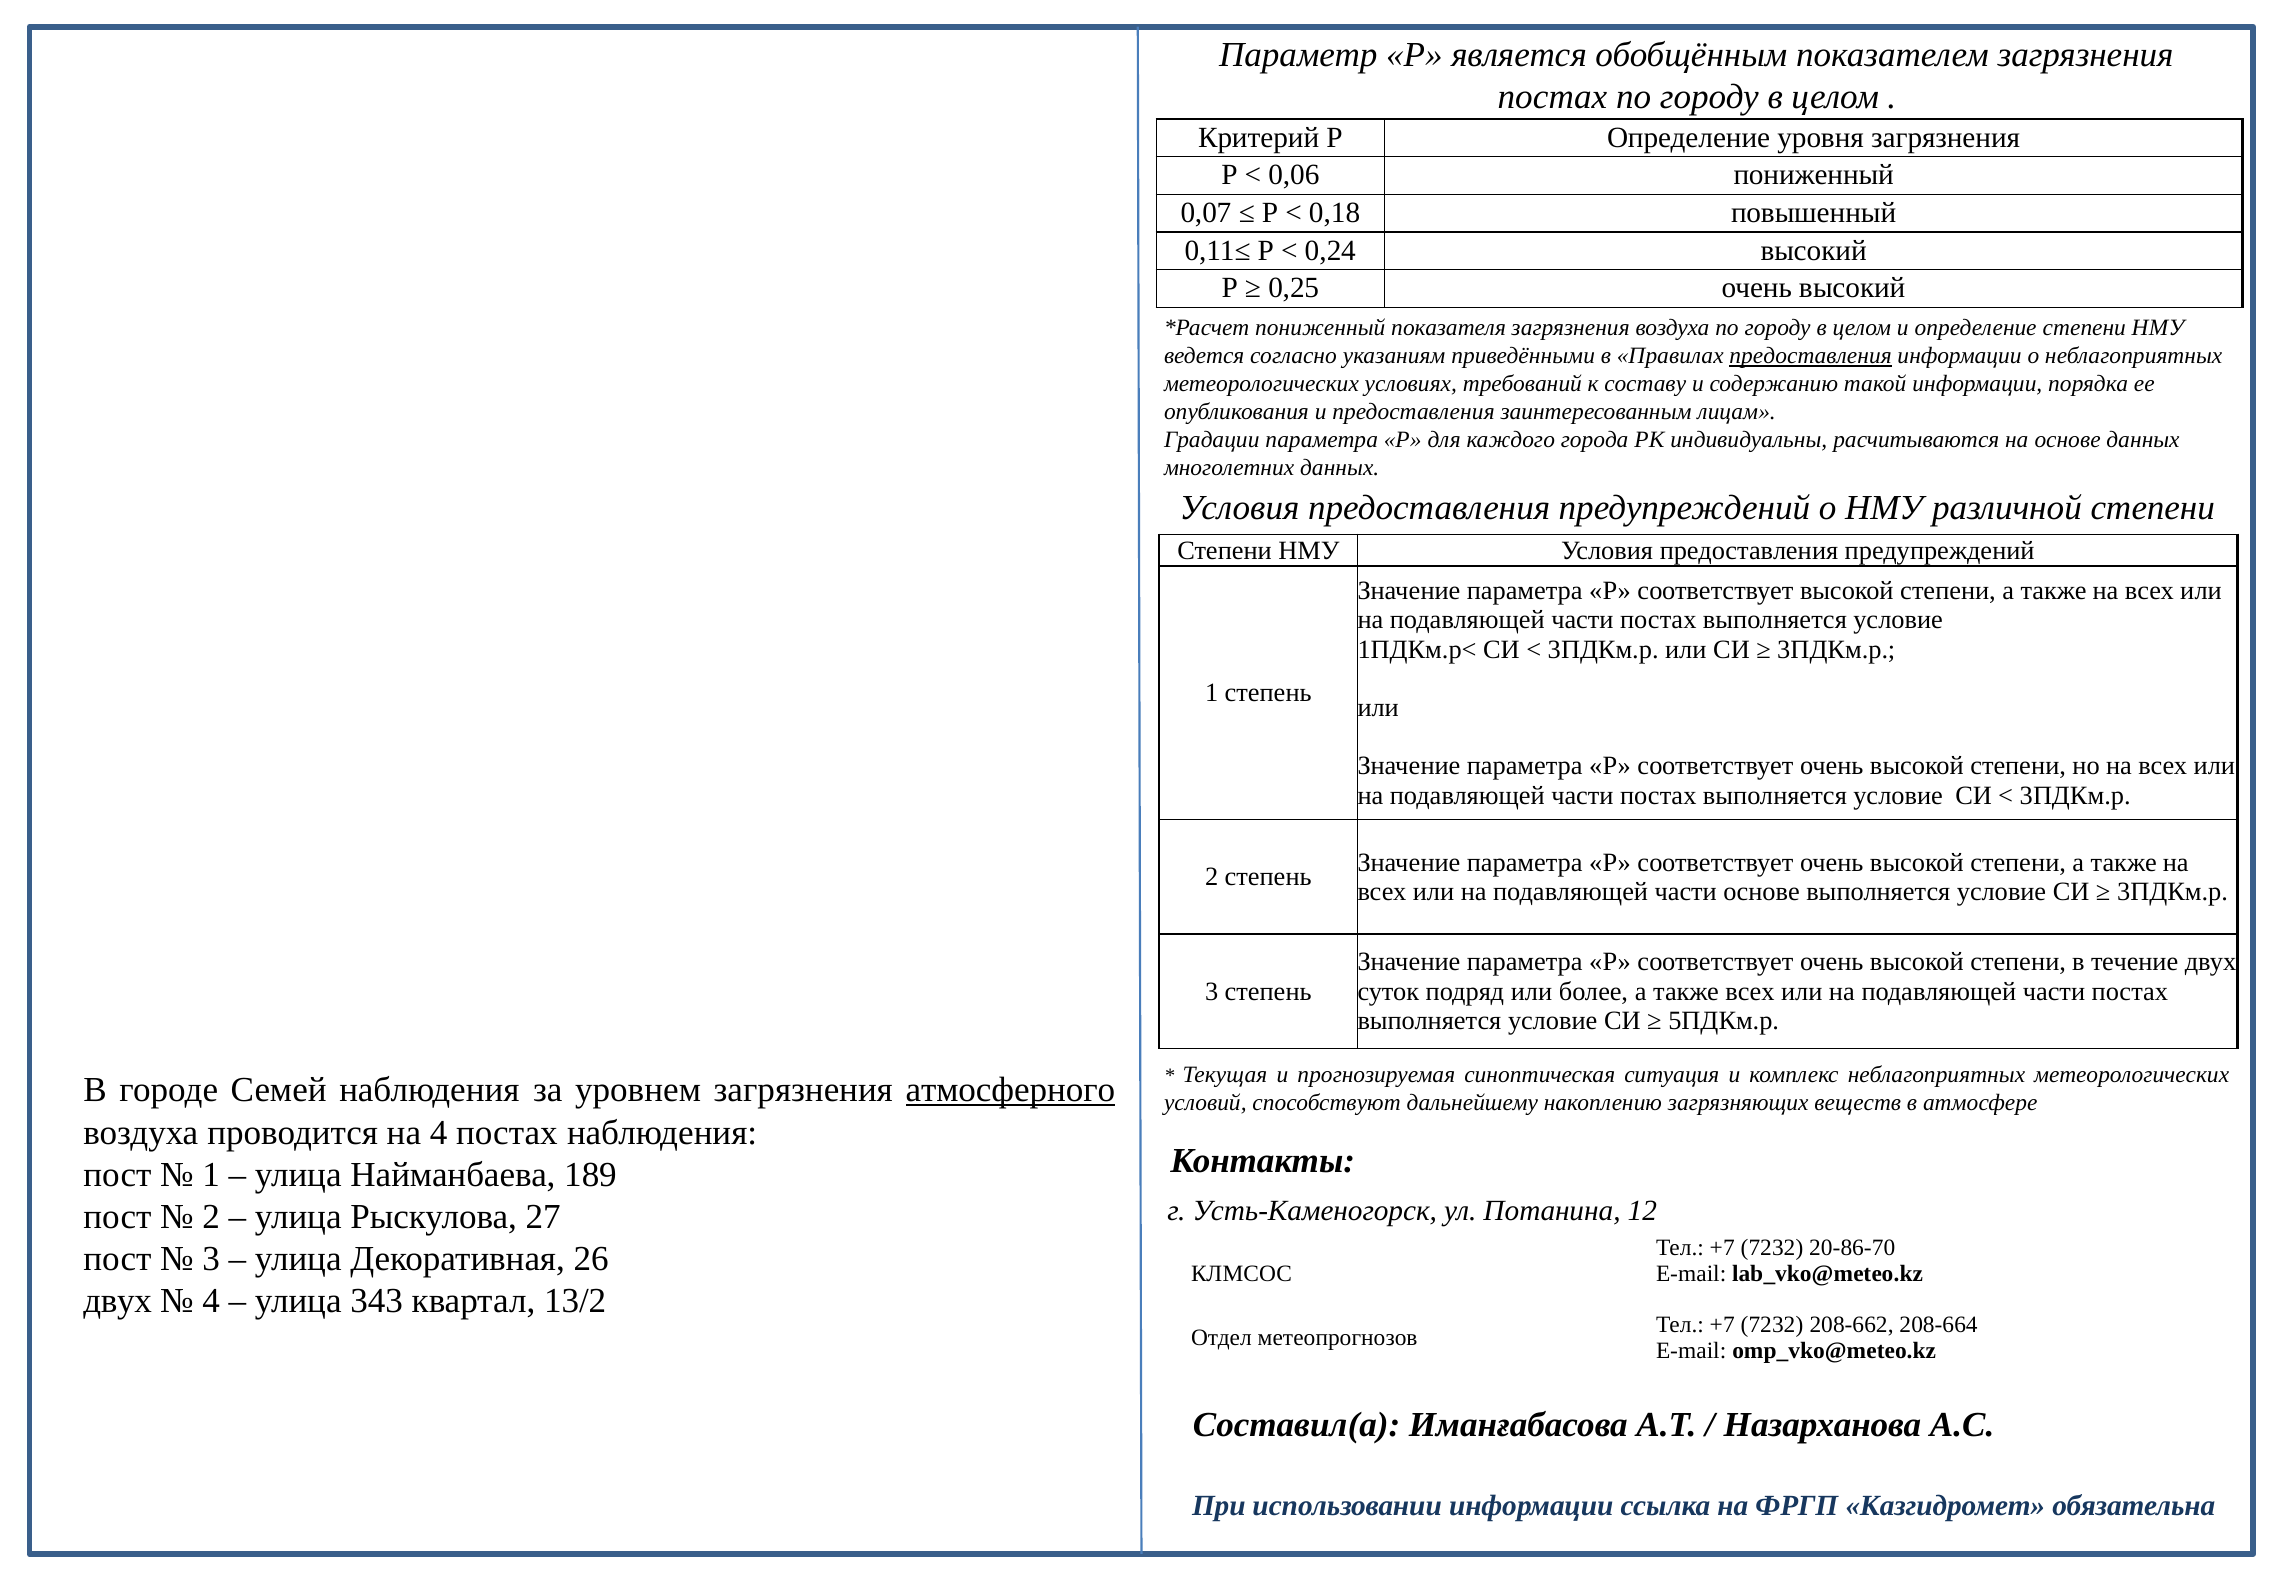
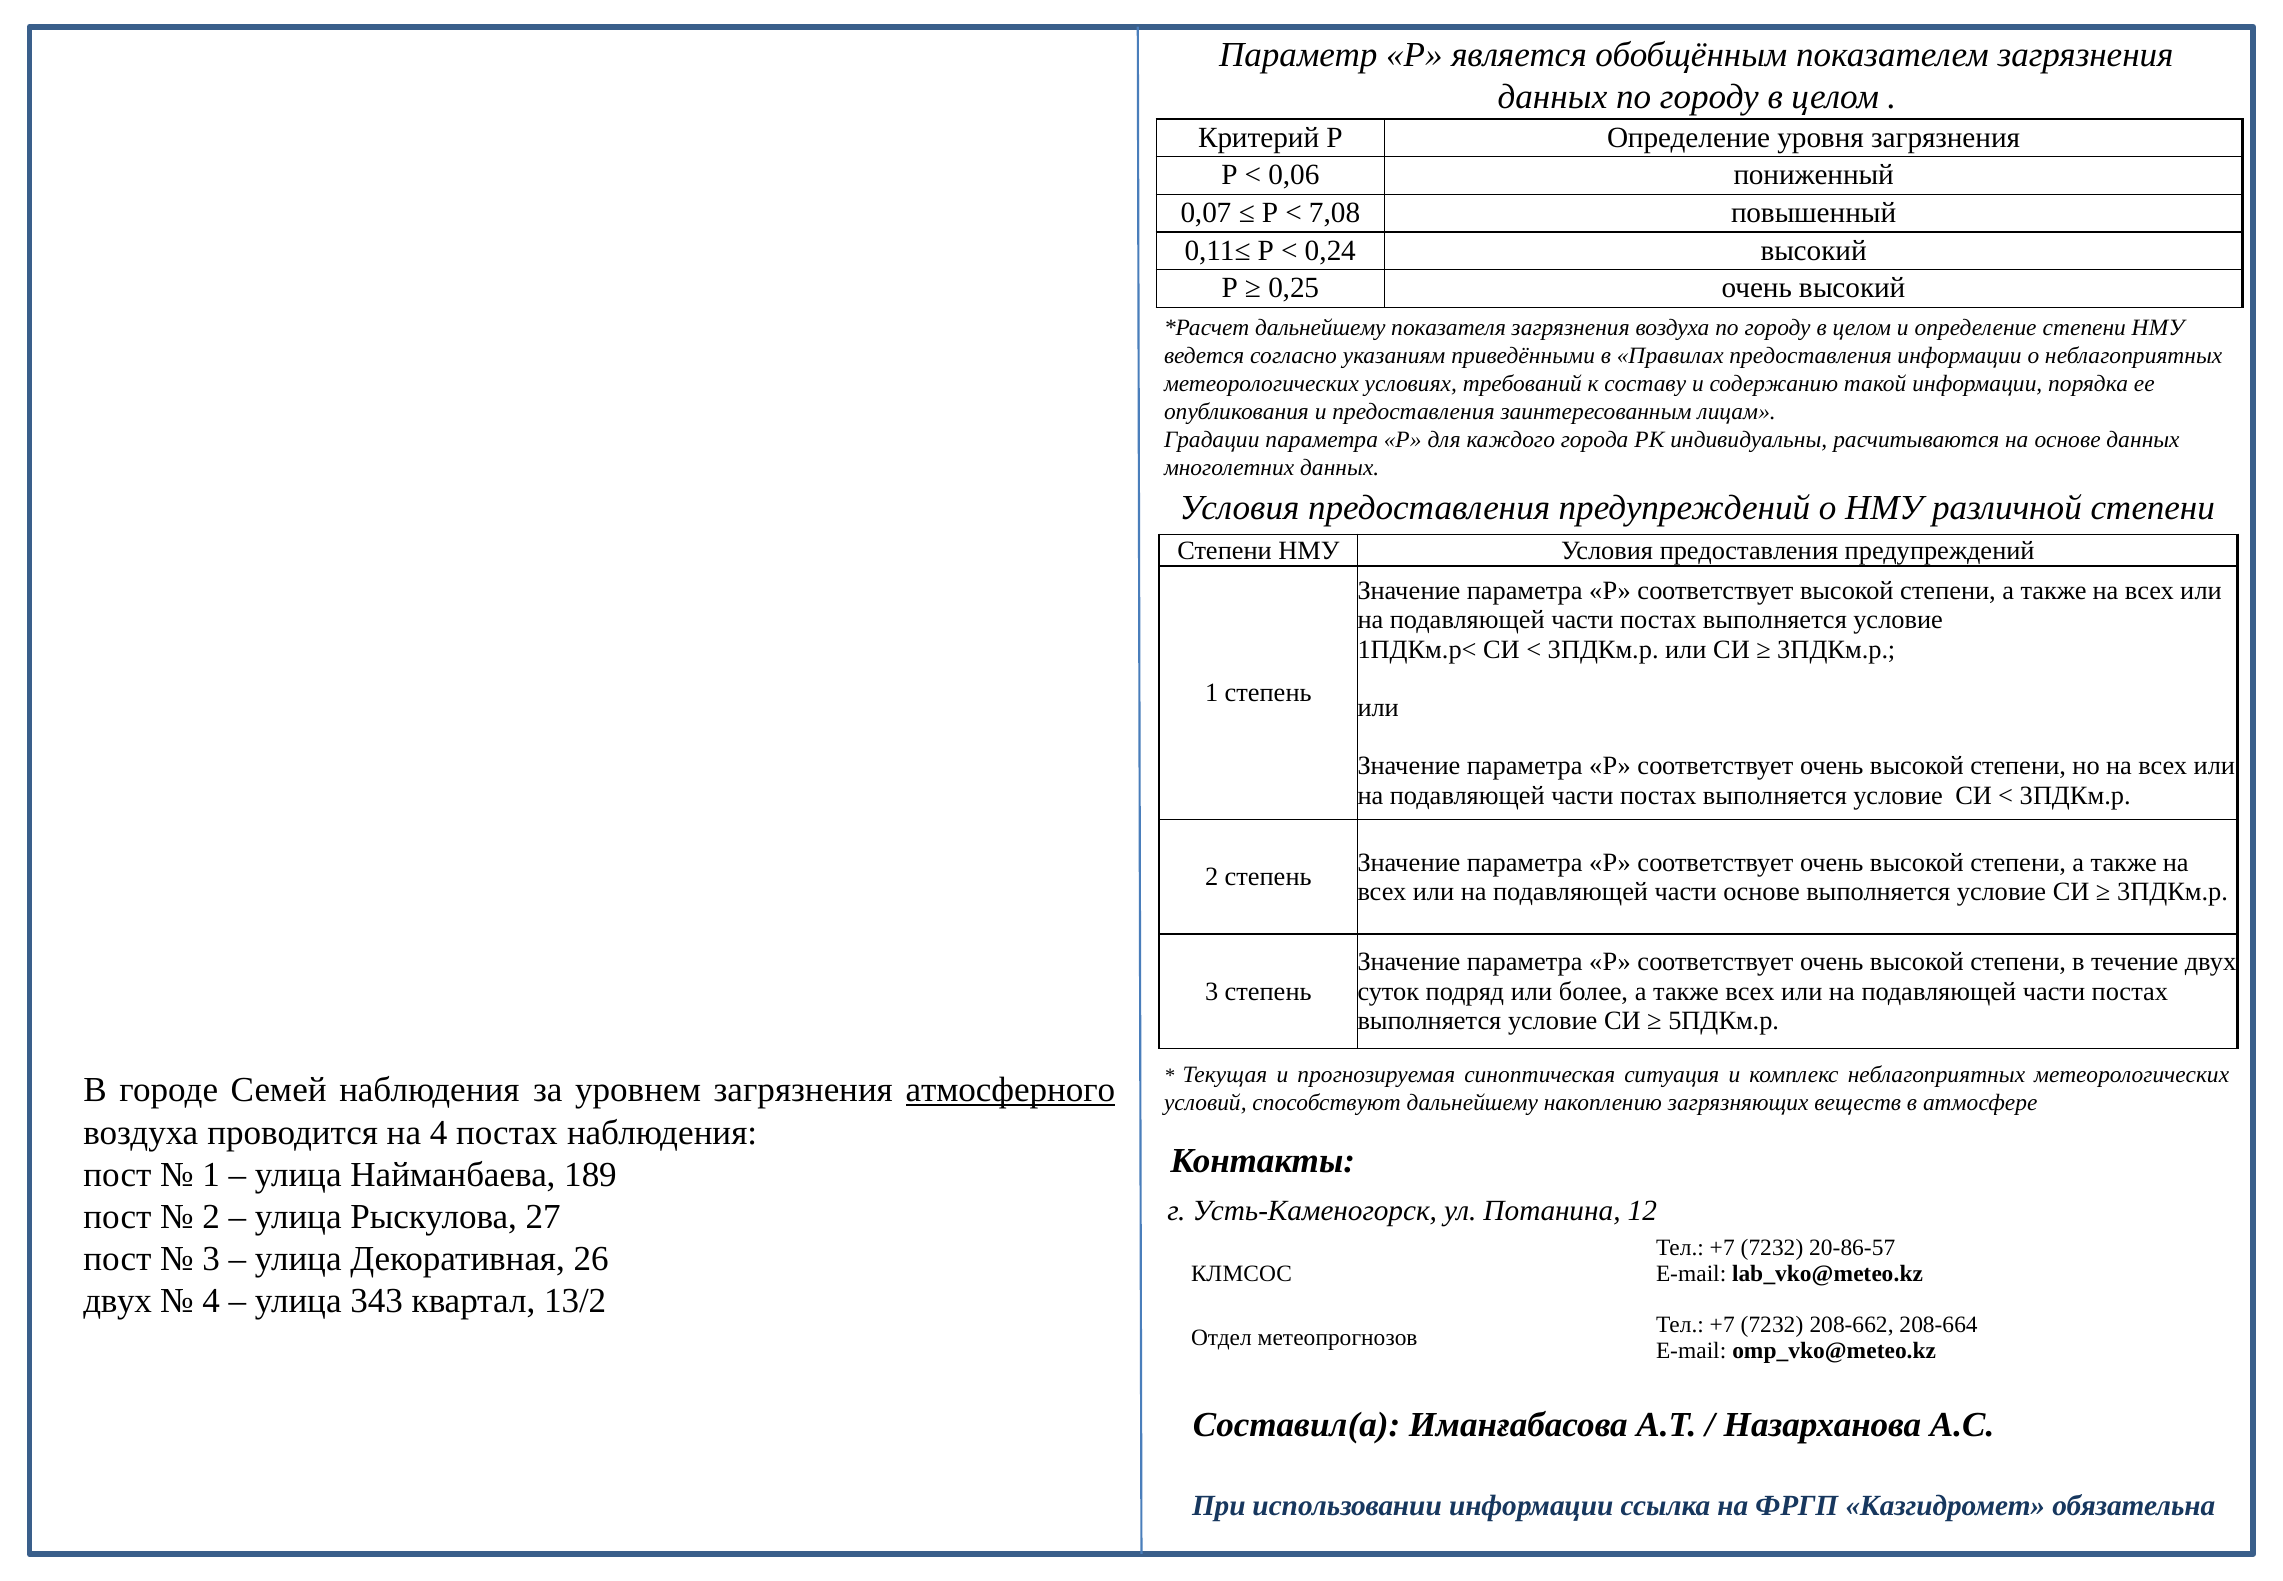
постах: постах -> данных (1552, 97)
0,18: 0,18 -> 7,08 (1335, 213)
пониженный: пониженный -> дальнейшему (1320, 328)
предоставления underline: present -> none (1811, 356)
20-86-70: 20-86-70 -> 20-86-57 (1852, 1247)
